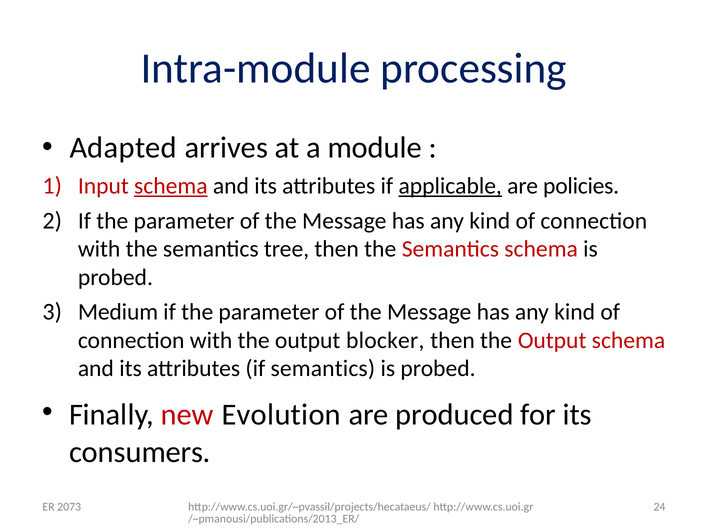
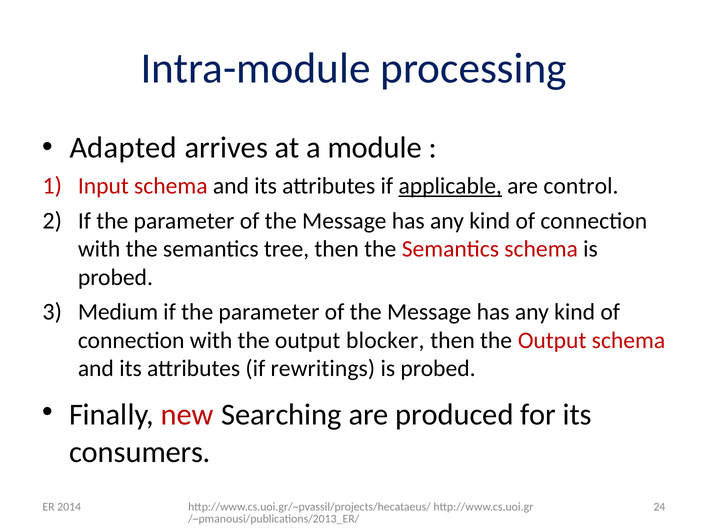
schema underline: present -> none (171, 186)
policies: policies -> control (581, 186)
if semantics: semantics -> rewritings (323, 369)
Evolution: Evolution -> Searching (281, 415)
2073: 2073 -> 2014 (69, 507)
